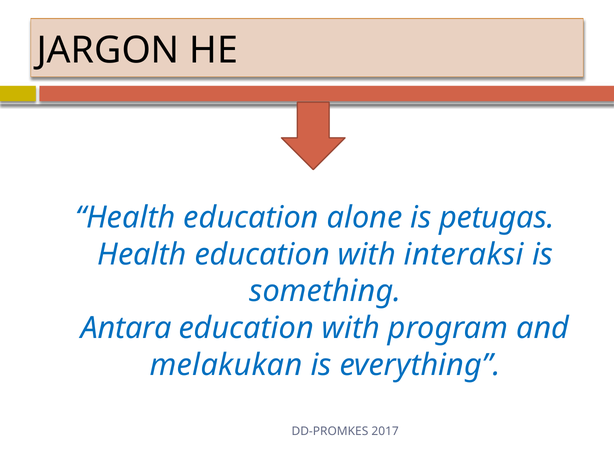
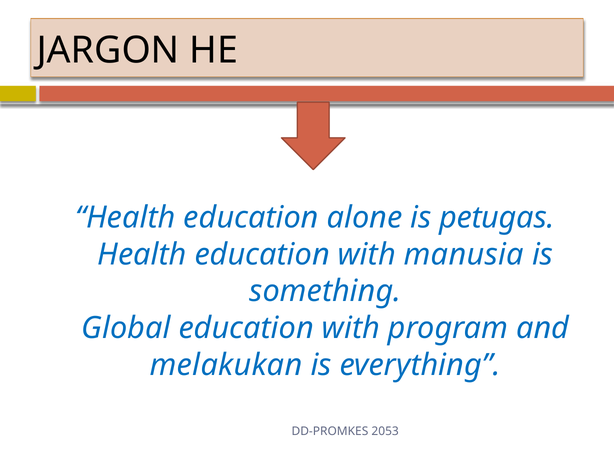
interaksi: interaksi -> manusia (464, 255)
Antara: Antara -> Global (126, 329)
2017: 2017 -> 2053 (385, 432)
